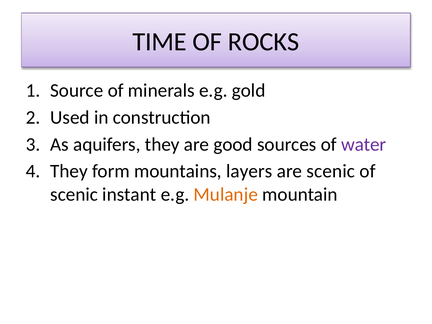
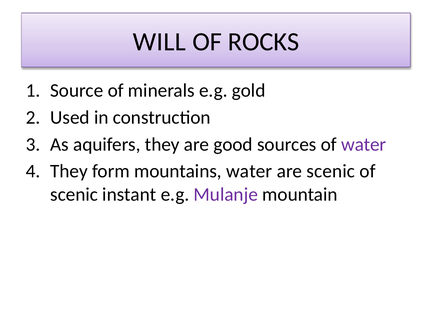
TIME: TIME -> WILL (159, 42)
mountains layers: layers -> water (249, 171)
Mulanje colour: orange -> purple (226, 194)
